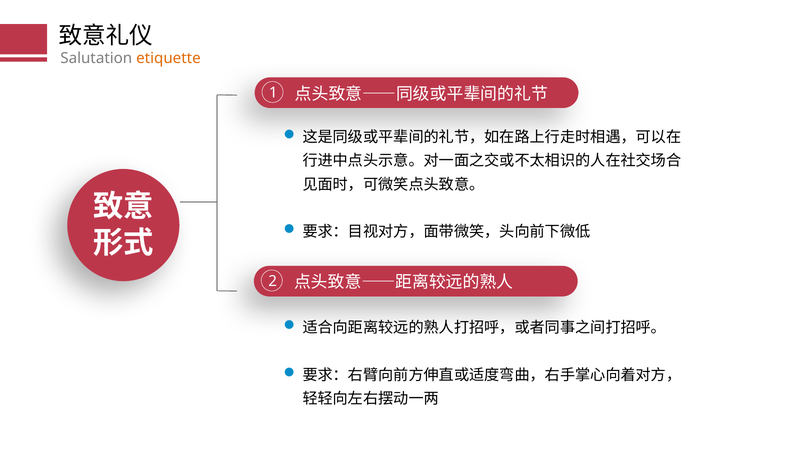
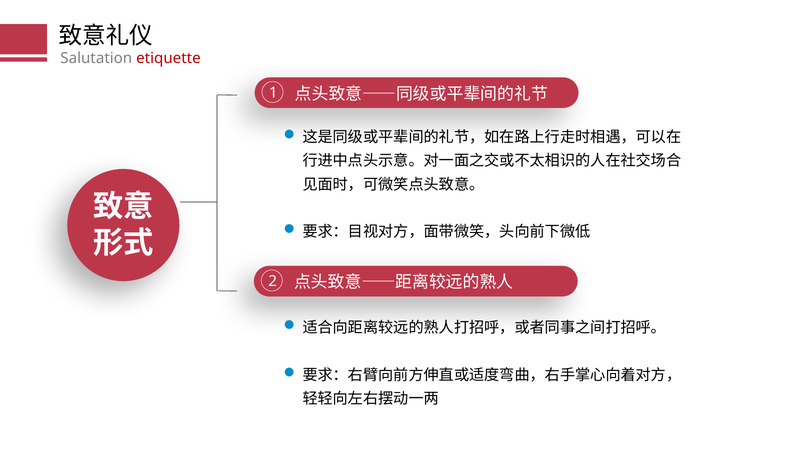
etiquette colour: orange -> red (168, 58)
